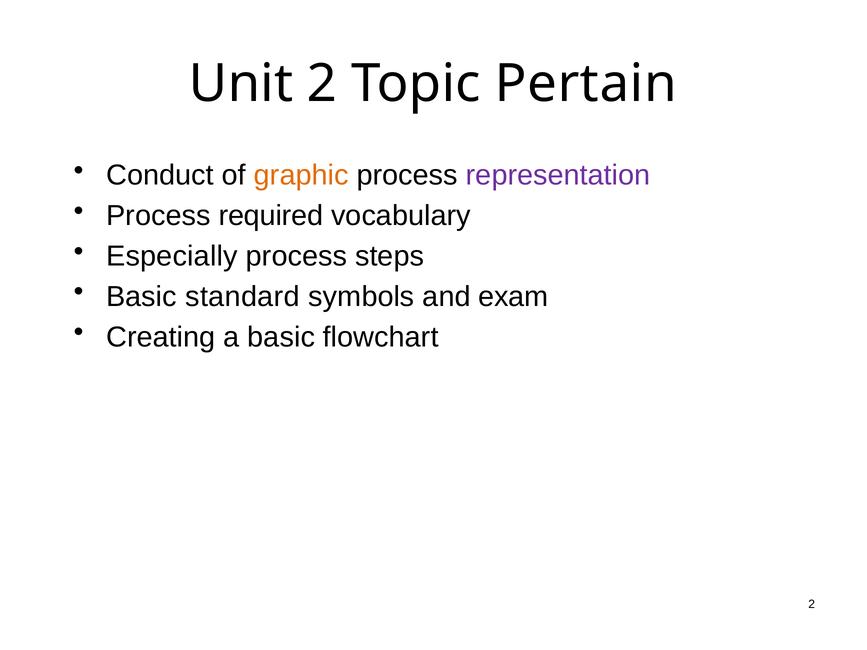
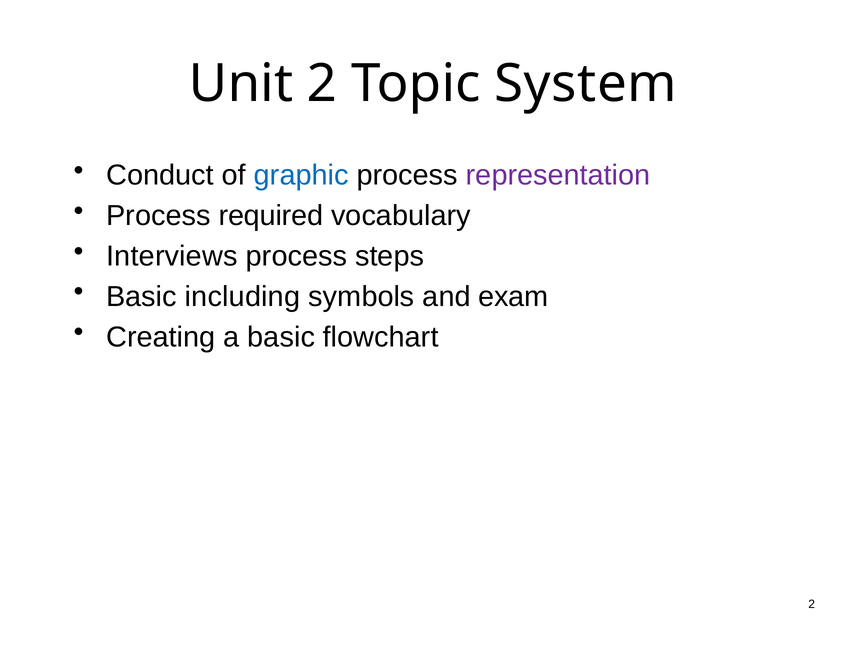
Pertain: Pertain -> System (586, 84)
graphic colour: orange -> blue (301, 175)
Especially: Especially -> Interviews (172, 256)
standard: standard -> including (243, 297)
